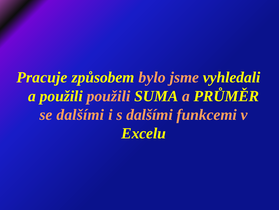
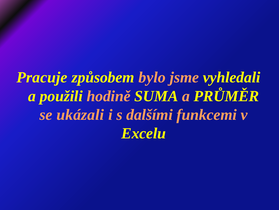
použili použili: použili -> hodině (109, 96)
se dalšími: dalšími -> ukázali (80, 114)
